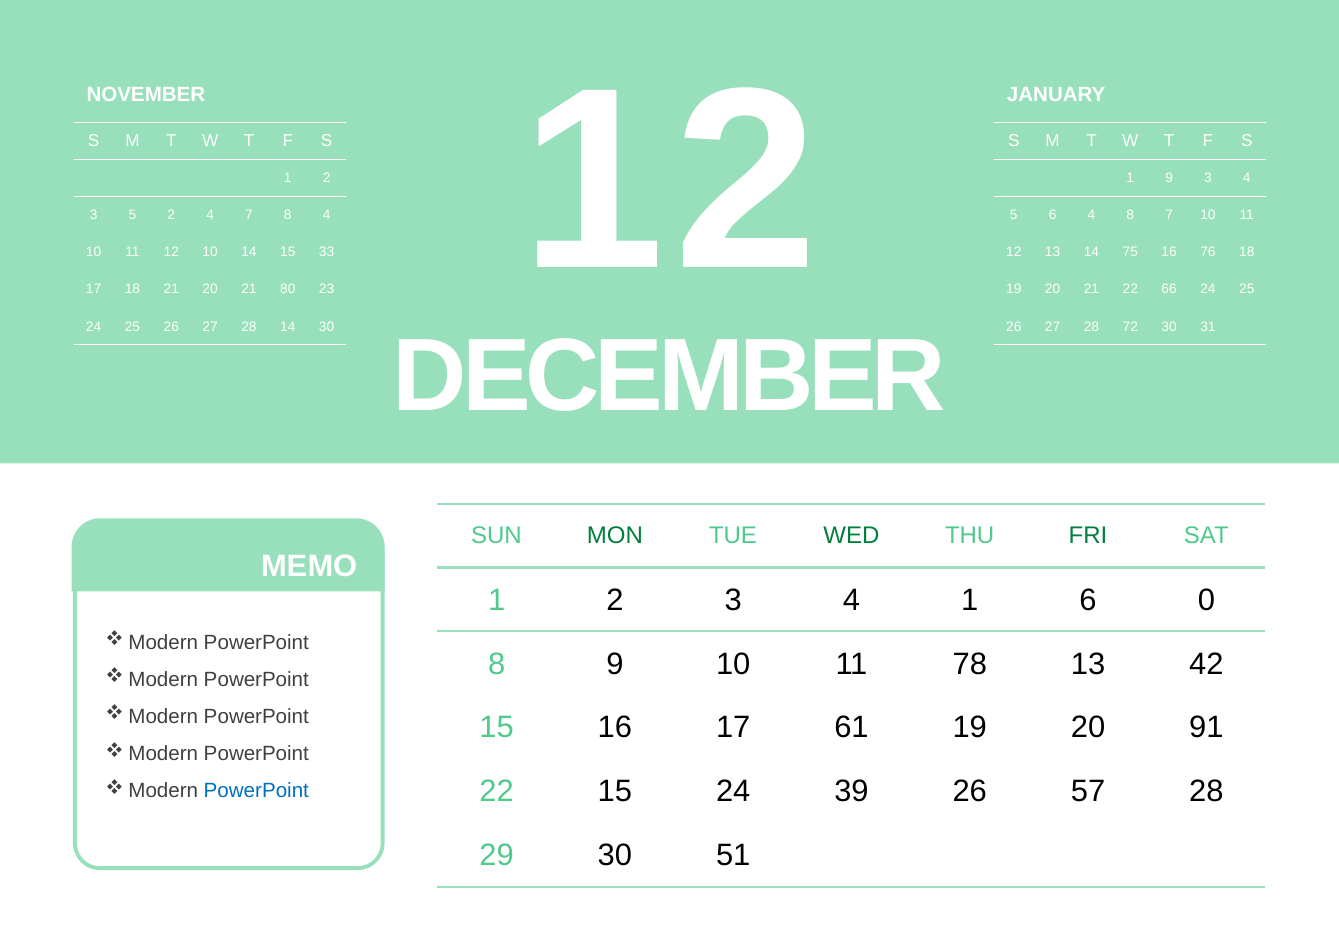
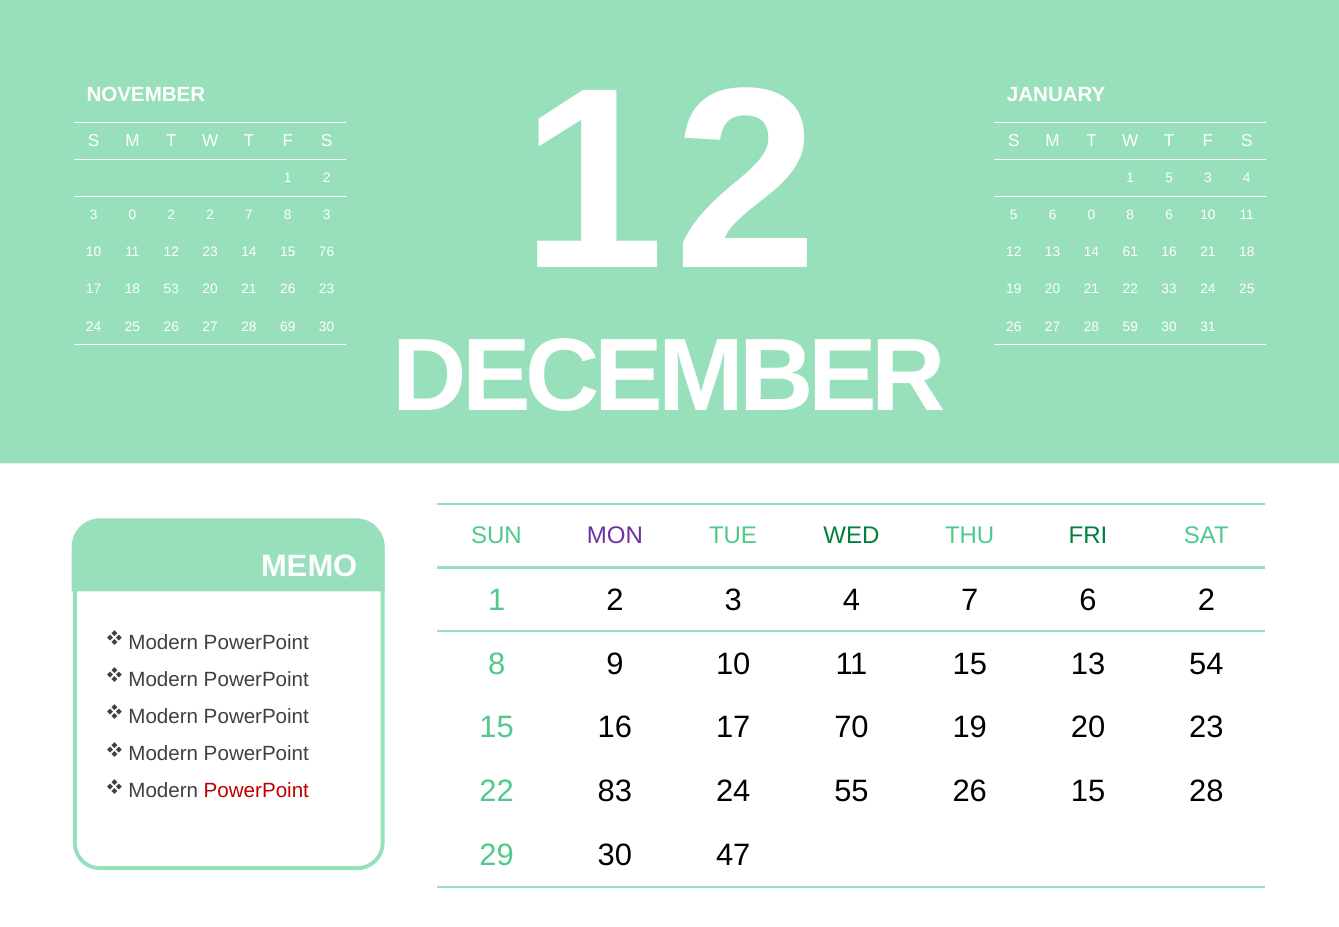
1 9: 9 -> 5 (1169, 178)
3 5: 5 -> 0 (132, 215)
2 4: 4 -> 2 (210, 215)
8 4: 4 -> 3 (327, 215)
6 4: 4 -> 0 (1091, 215)
8 7: 7 -> 6 (1169, 215)
12 10: 10 -> 23 (210, 252)
33: 33 -> 76 (327, 252)
75: 75 -> 61 (1130, 252)
16 76: 76 -> 21 (1208, 252)
18 21: 21 -> 53 (171, 289)
21 80: 80 -> 26 (288, 289)
66: 66 -> 33 (1169, 289)
28 14: 14 -> 69 (288, 327)
72: 72 -> 59 (1130, 327)
MON colour: green -> purple (615, 536)
4 1: 1 -> 7 (970, 600)
6 0: 0 -> 2 (1206, 600)
11 78: 78 -> 15 (970, 664)
42: 42 -> 54 (1206, 664)
61: 61 -> 70 (851, 728)
20 91: 91 -> 23 (1206, 728)
22 15: 15 -> 83 (615, 791)
39: 39 -> 55 (851, 791)
26 57: 57 -> 15 (1088, 791)
PowerPoint colour: blue -> red (256, 791)
51: 51 -> 47 (733, 855)
